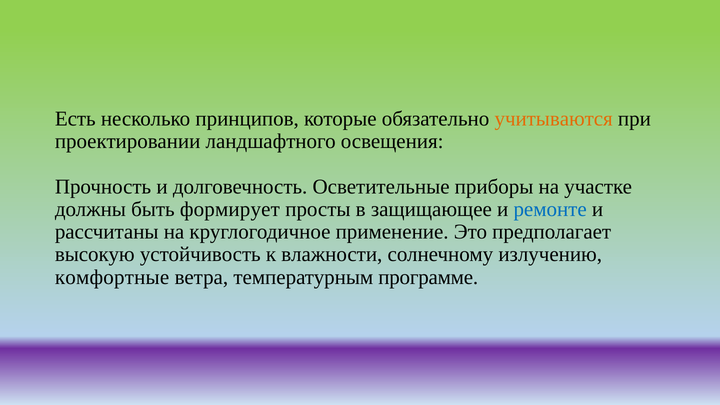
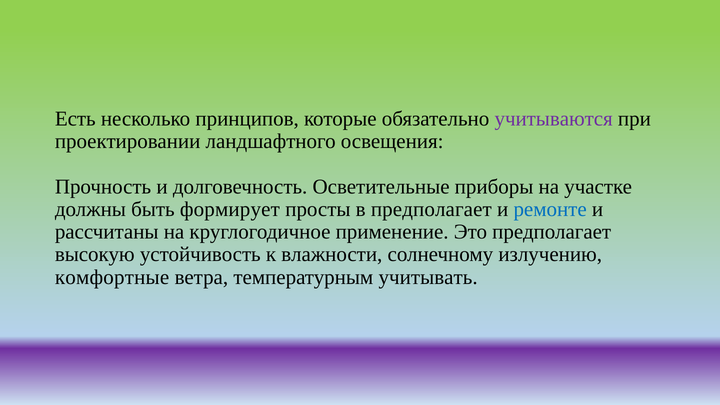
учитываются colour: orange -> purple (554, 119)
в защищающее: защищающее -> предполагает (431, 209)
программе: программе -> учитывать (428, 277)
